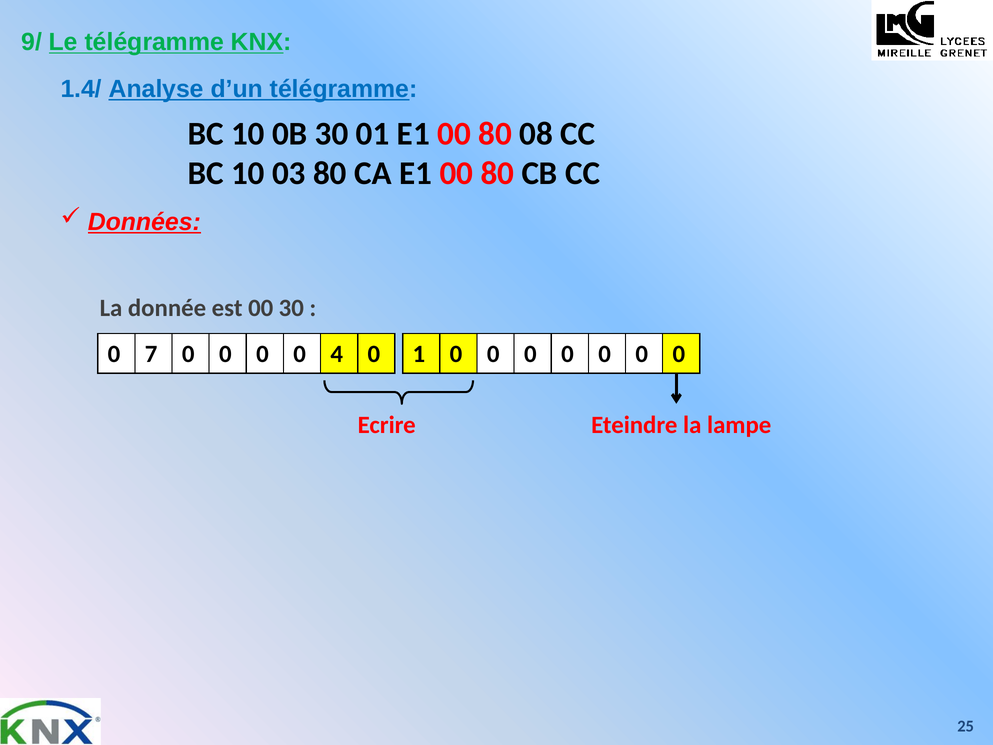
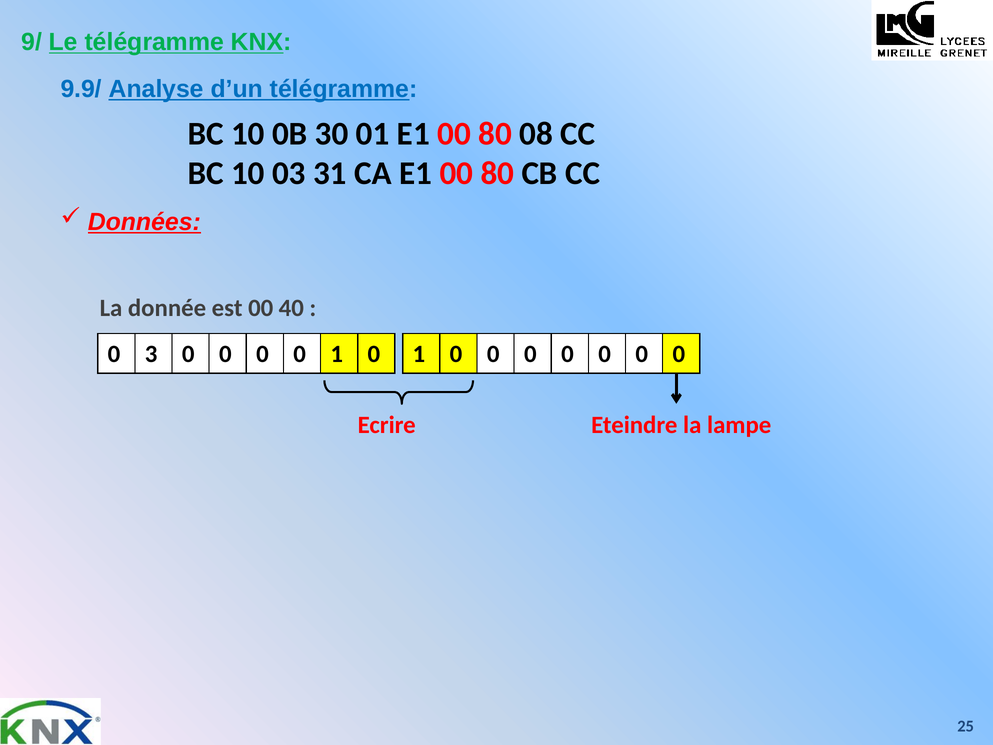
1.4/: 1.4/ -> 9.9/ (81, 89)
03 80: 80 -> 31 (330, 173)
00 30: 30 -> 40 (291, 308)
7: 7 -> 3 (151, 354)
0 4: 4 -> 1 (337, 354)
